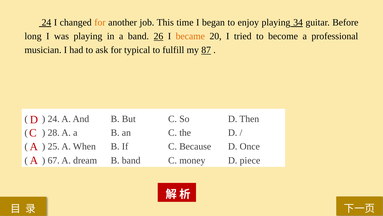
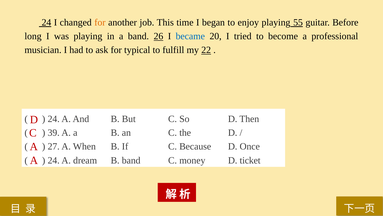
34: 34 -> 55 (298, 22)
became colour: orange -> blue (190, 36)
87: 87 -> 22 (206, 50)
28: 28 -> 39 (54, 132)
25: 25 -> 27 (54, 146)
67: 67 -> 24 (54, 160)
piece: piece -> ticket (250, 160)
